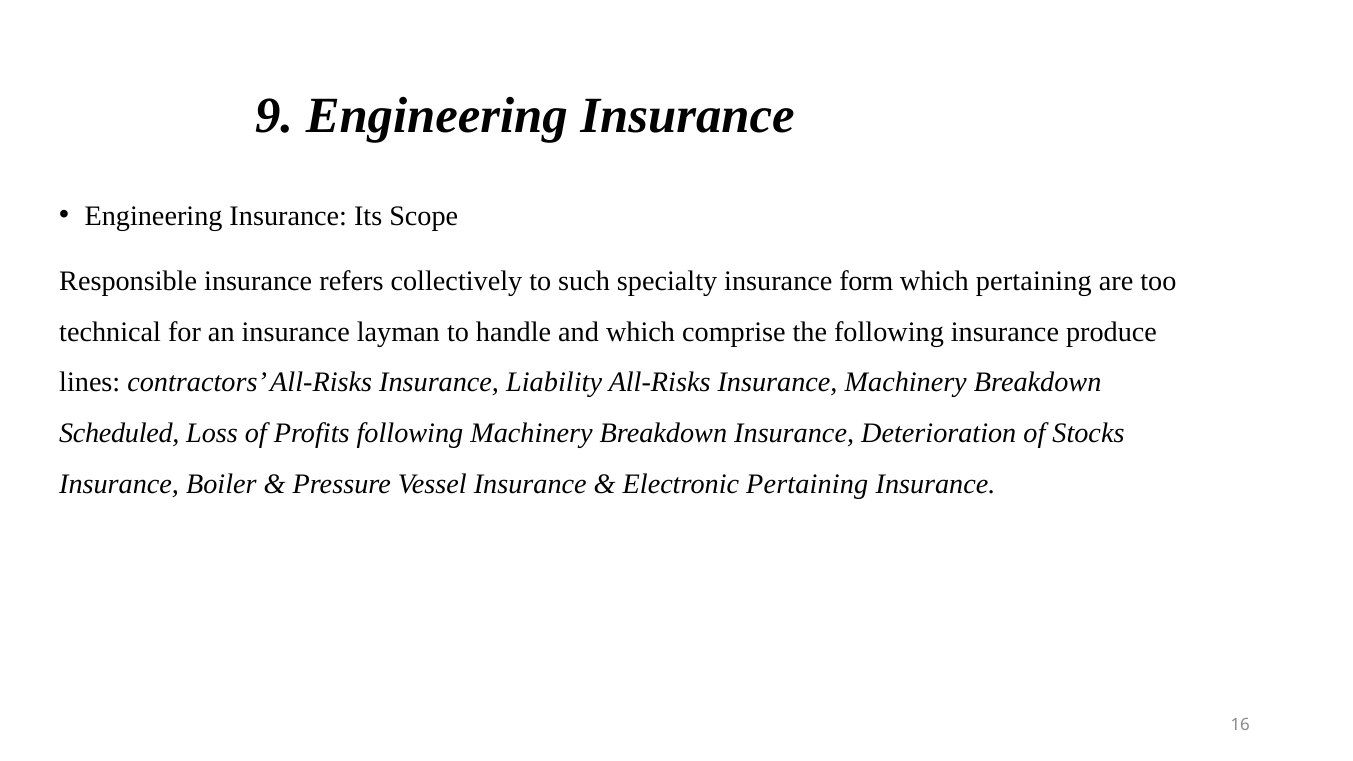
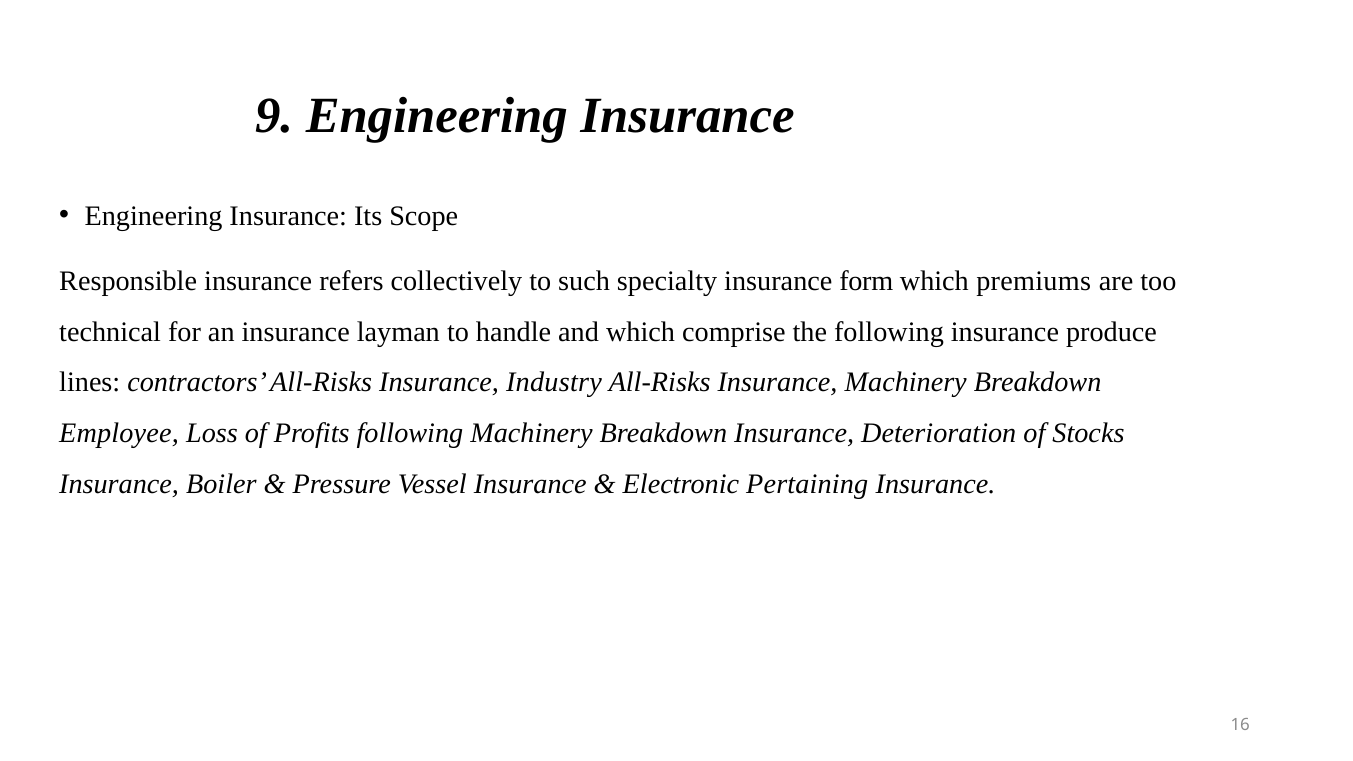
which pertaining: pertaining -> premiums (1034, 281)
Liability: Liability -> Industry (554, 383)
Scheduled: Scheduled -> Employee (119, 433)
